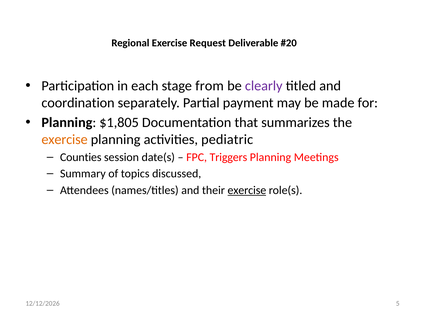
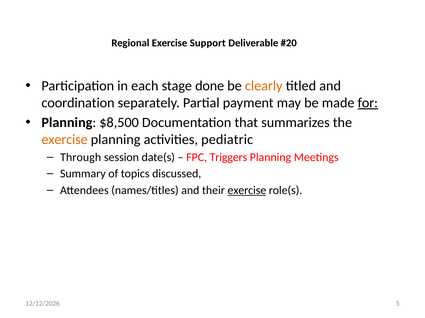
Request: Request -> Support (208, 43)
from: from -> done (210, 86)
clearly colour: purple -> orange (264, 86)
for underline: none -> present (368, 103)
$1,805: $1,805 -> $8,500 (119, 123)
Counties: Counties -> Through (81, 158)
